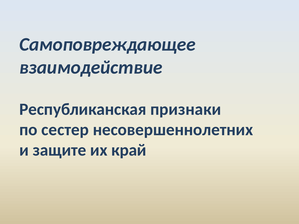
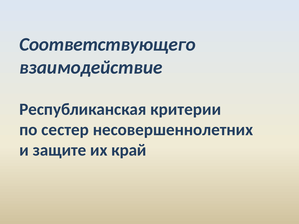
Самоповреждающее: Самоповреждающее -> Соответствующего (108, 44)
признаки: признаки -> критерии (186, 109)
